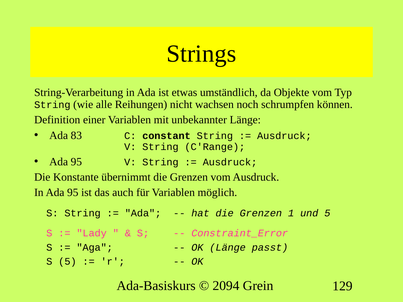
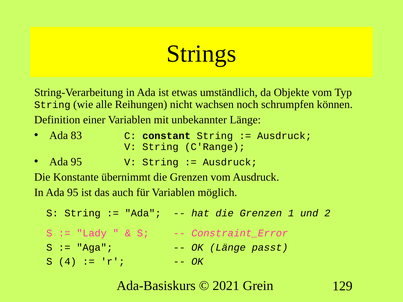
und 5: 5 -> 2 (327, 213)
S 5: 5 -> 4 (67, 262)
2094: 2094 -> 2021 (226, 286)
